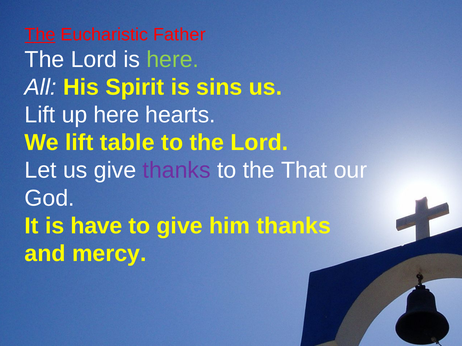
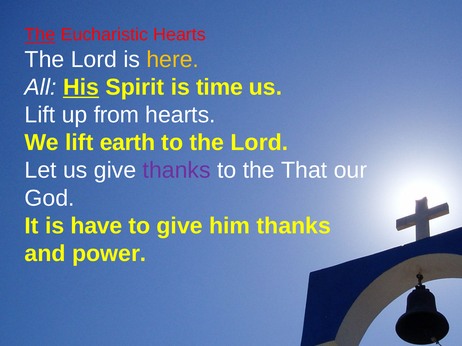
Eucharistic Father: Father -> Hearts (179, 35)
here colour: light green -> yellow (173, 60)
His underline: none -> present (81, 87)
sins: sins -> time (220, 87)
up here: here -> from (116, 115)
table: table -> earth (127, 143)
mercy: mercy -> power (109, 254)
